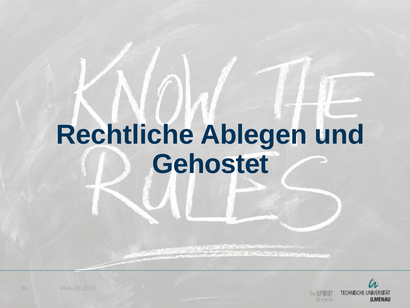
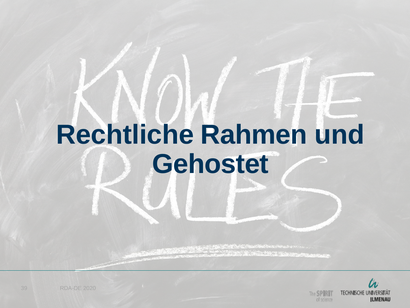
Ablegen: Ablegen -> Rahmen (254, 134)
